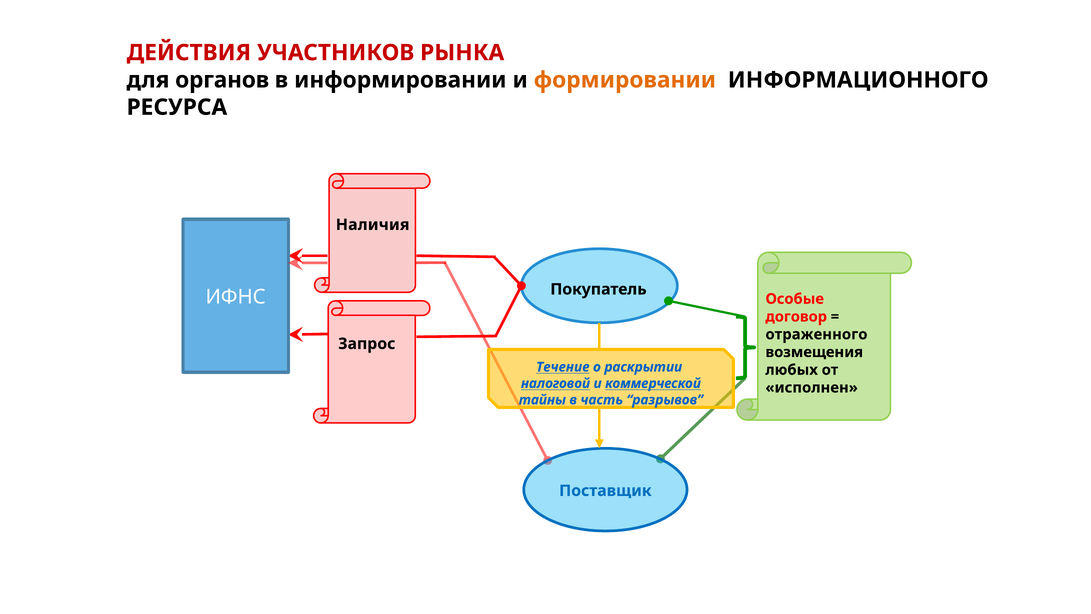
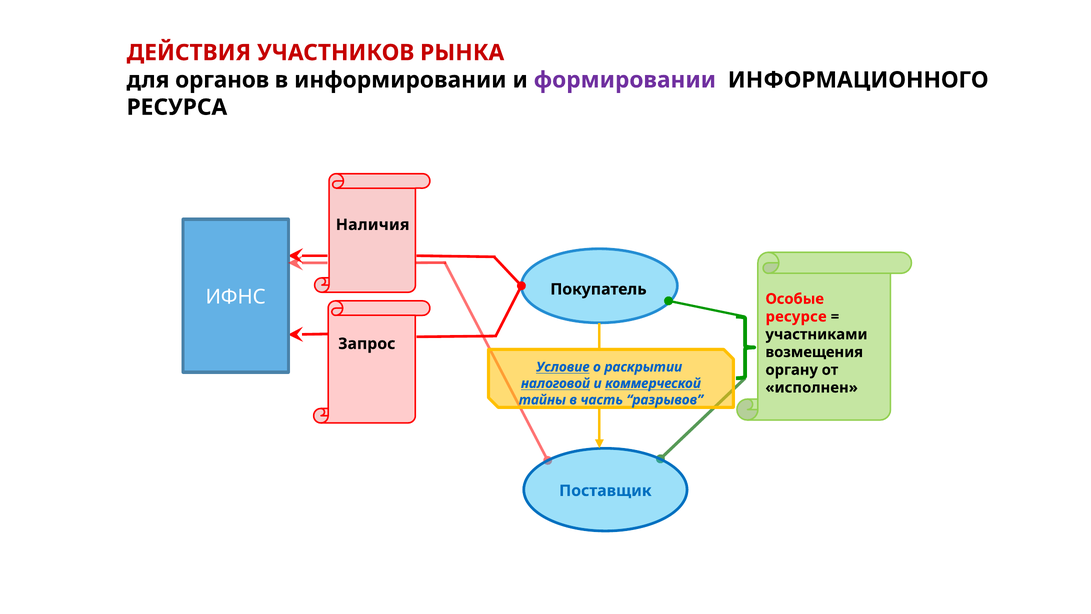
формировании colour: orange -> purple (625, 80)
договор: договор -> ресурсе (796, 317)
отраженного: отраженного -> участниками (816, 334)
Течение: Течение -> Условие (563, 367)
любых: любых -> органу (792, 370)
